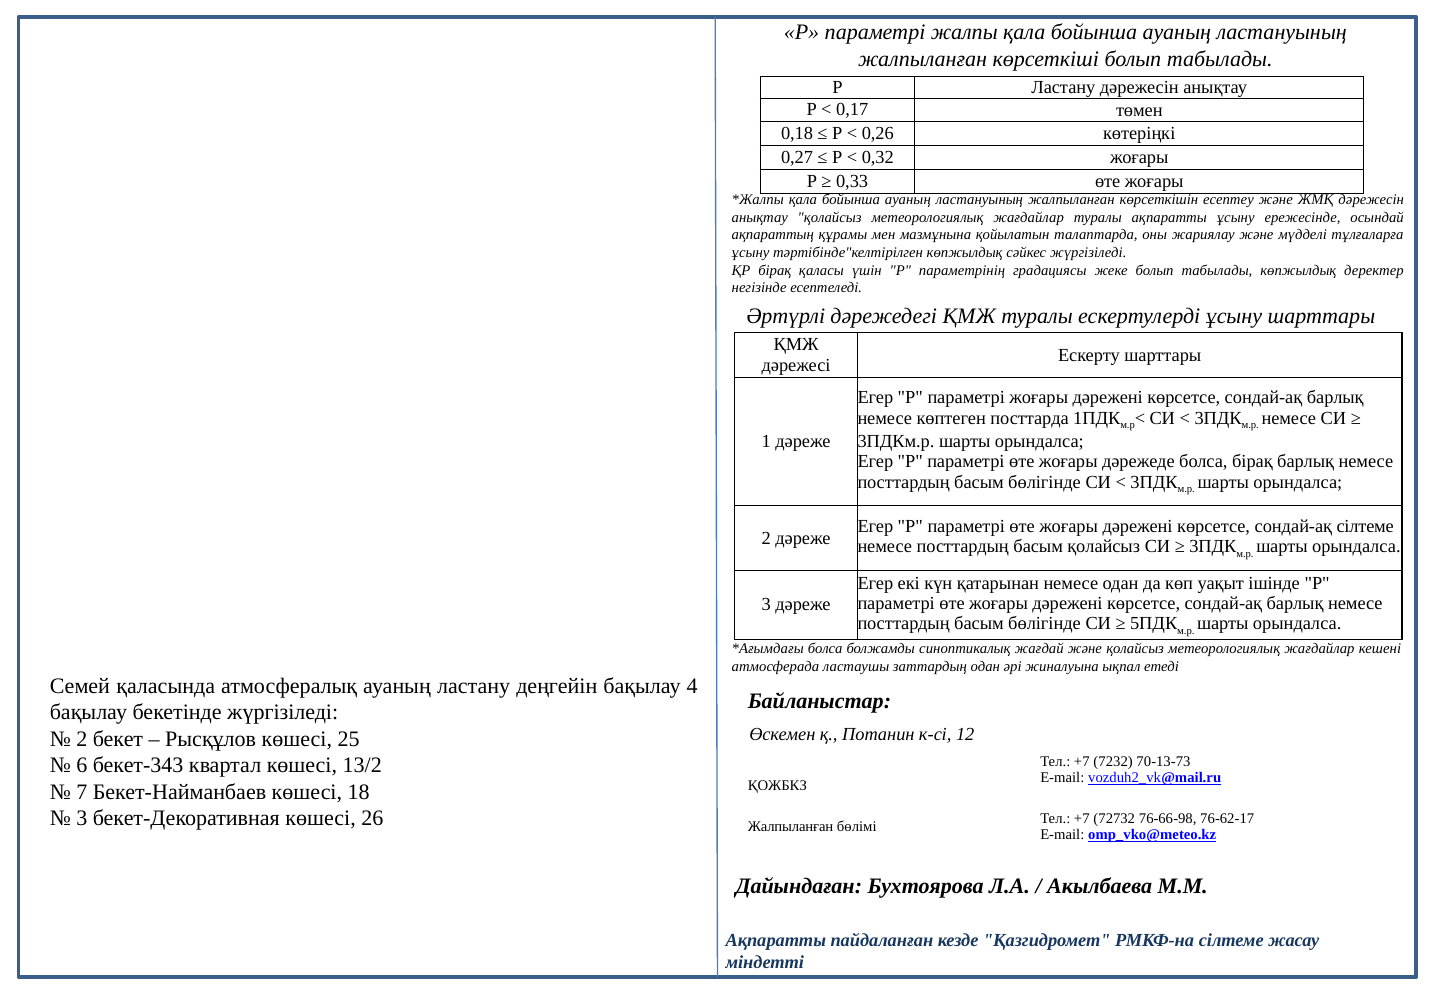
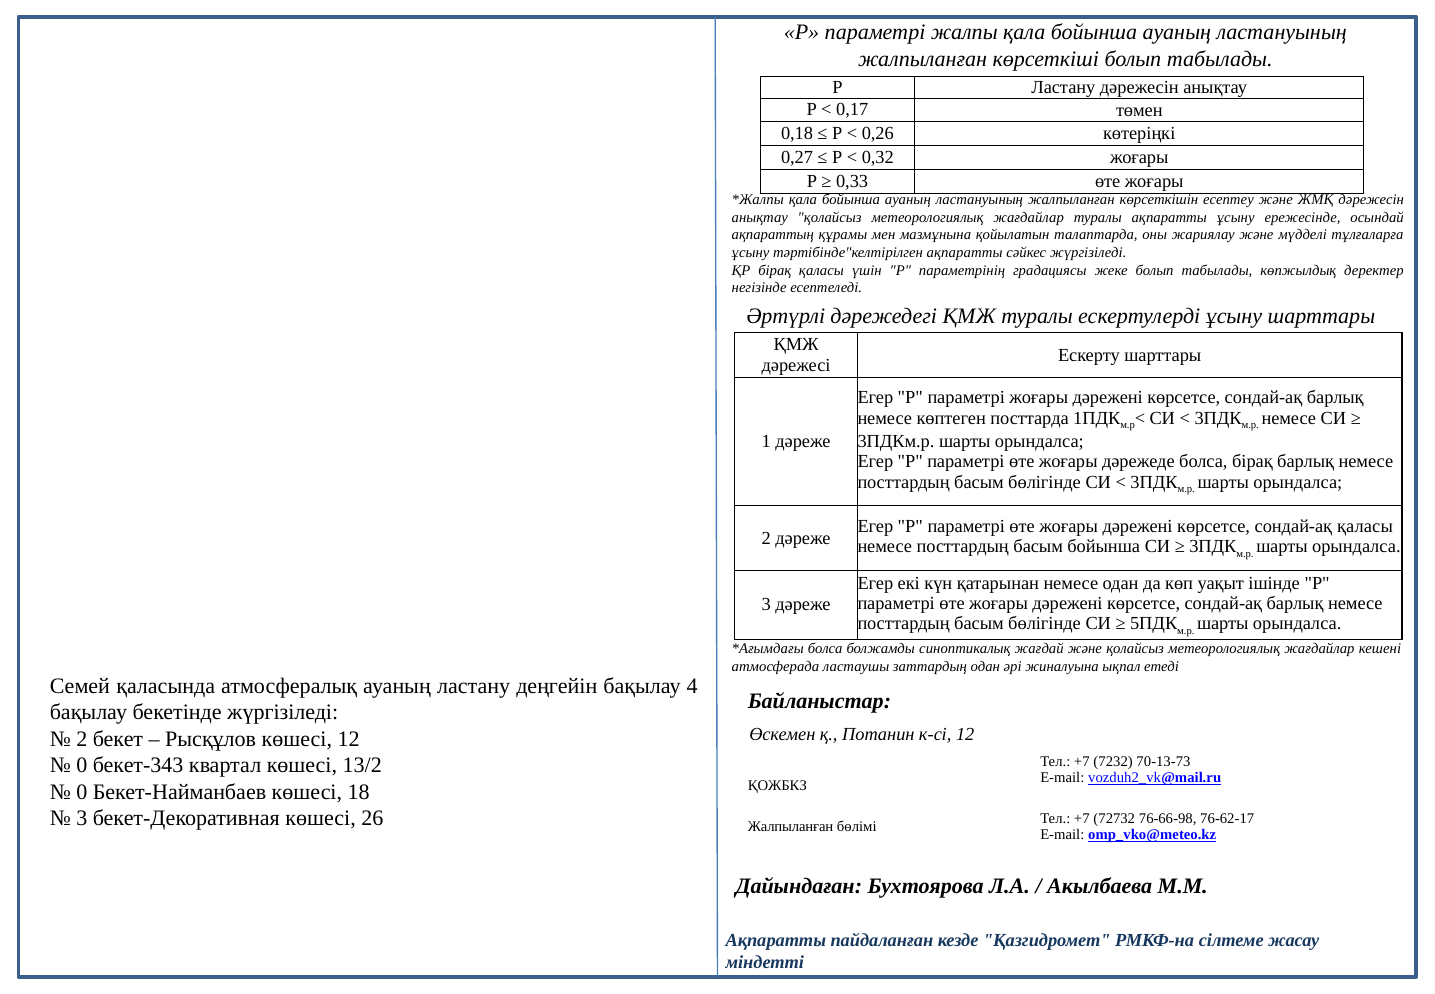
тәртібінде"келтірілген көпжылдық: көпжылдық -> ақпаратты (965, 253)
сондай-ақ сілтеме: сілтеме -> қаласы (1365, 526)
басым қолайсыз: қолайсыз -> бойынша (1104, 546)
көшесі 25: 25 -> 12 (349, 739)
6: 6 -> 0 (82, 765)
7: 7 -> 0 (82, 792)
